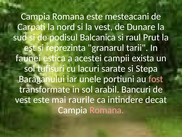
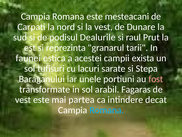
Balcanica: Balcanica -> Dealurile (98, 37)
Bancuri: Bancuri -> Fagaras (136, 89)
raurile: raurile -> partea (81, 99)
Romana colour: pink -> light blue (107, 110)
